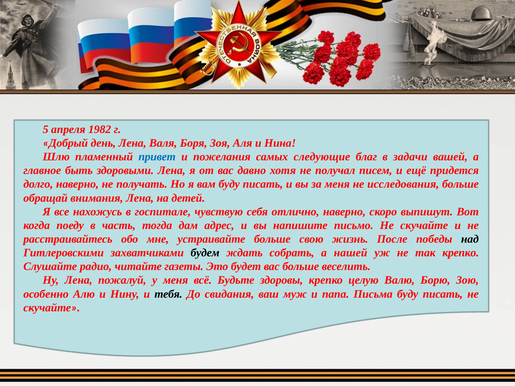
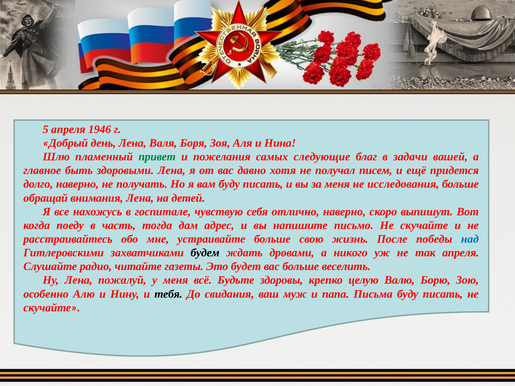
1982: 1982 -> 1946 (100, 129)
привет colour: blue -> green (157, 157)
над colour: black -> blue (470, 239)
собрать: собрать -> дровами (292, 253)
нашей: нашей -> никого (351, 253)
так крепко: крепко -> апреля (461, 253)
